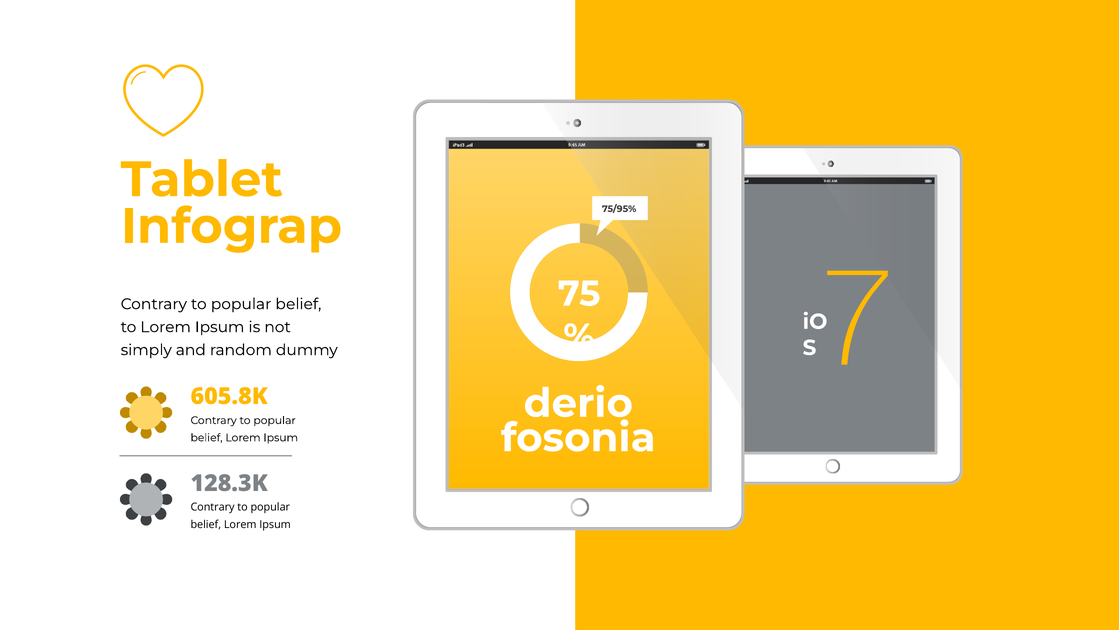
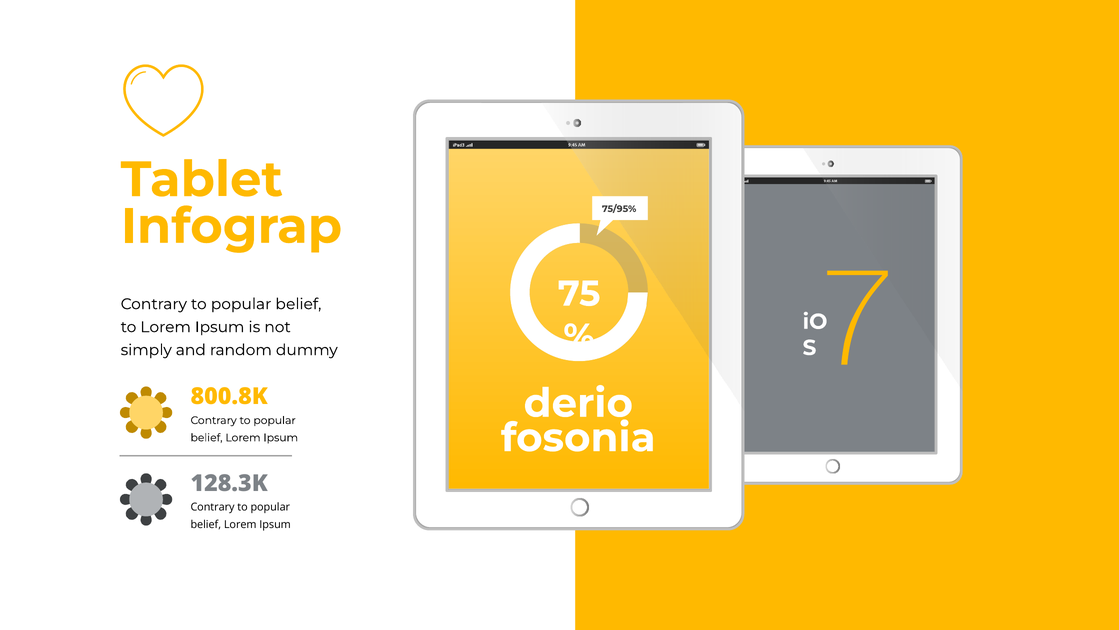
605.8K: 605.8K -> 800.8K (229, 396)
